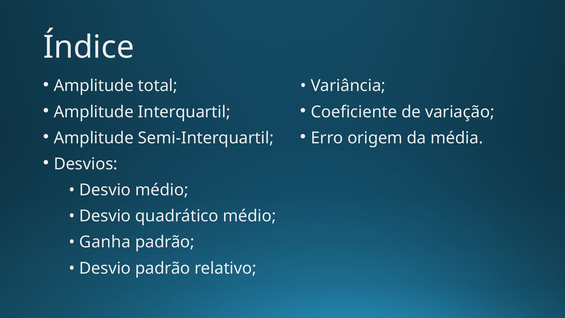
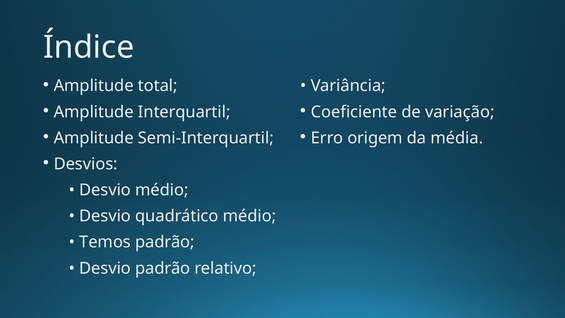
Ganha: Ganha -> Temos (105, 242)
